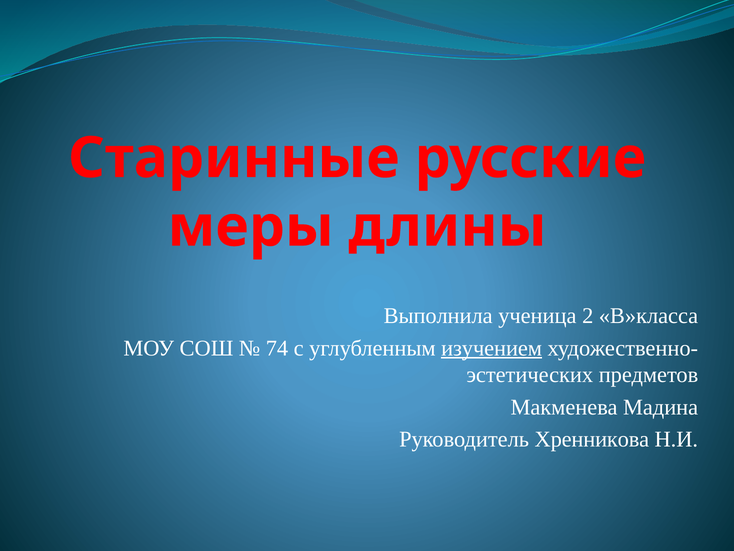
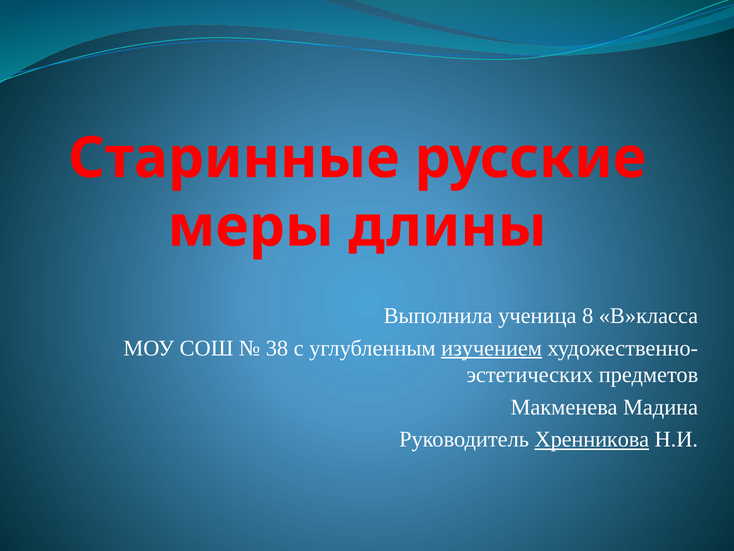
2: 2 -> 8 (588, 316)
74: 74 -> 38 (277, 348)
Хренникова underline: none -> present (592, 439)
